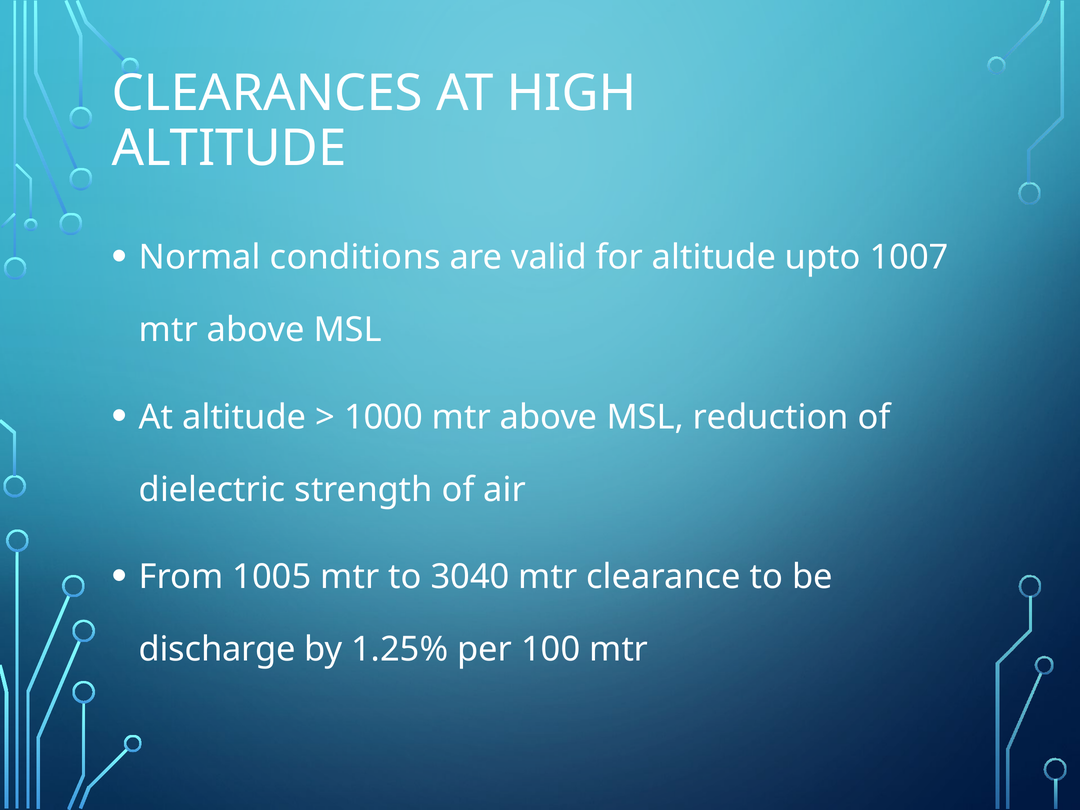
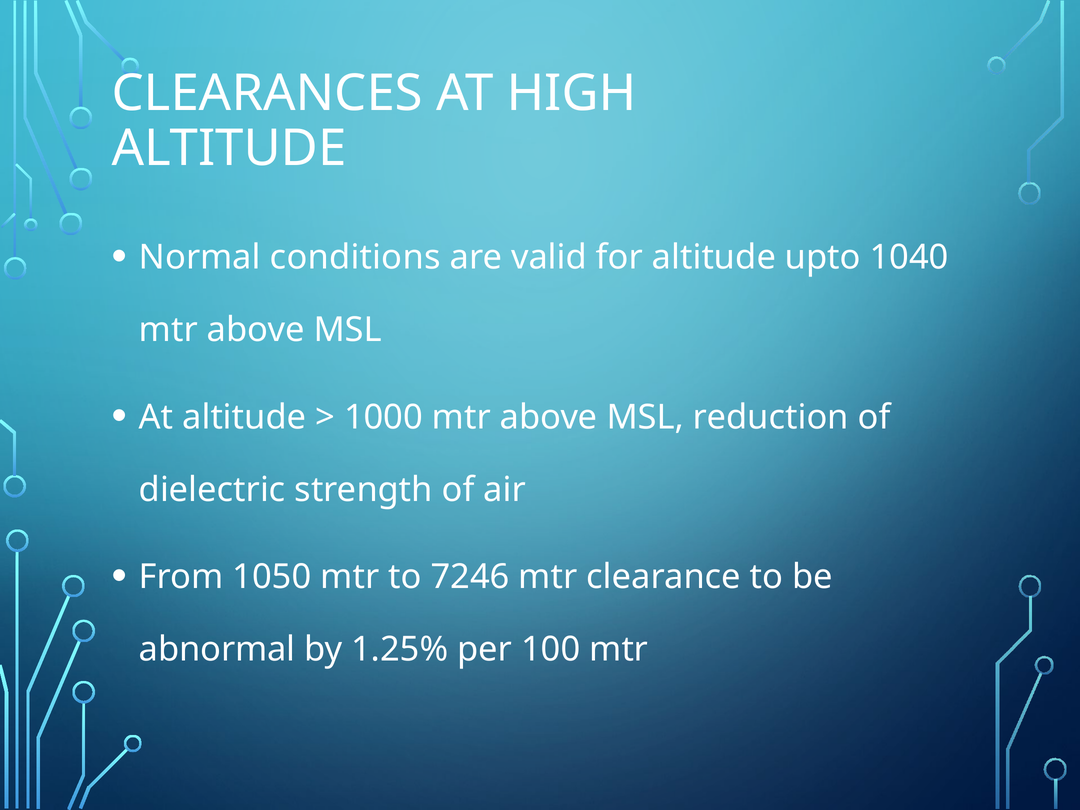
1007: 1007 -> 1040 (909, 258)
1005: 1005 -> 1050 (272, 577)
3040: 3040 -> 7246 (470, 577)
discharge: discharge -> abnormal (217, 649)
